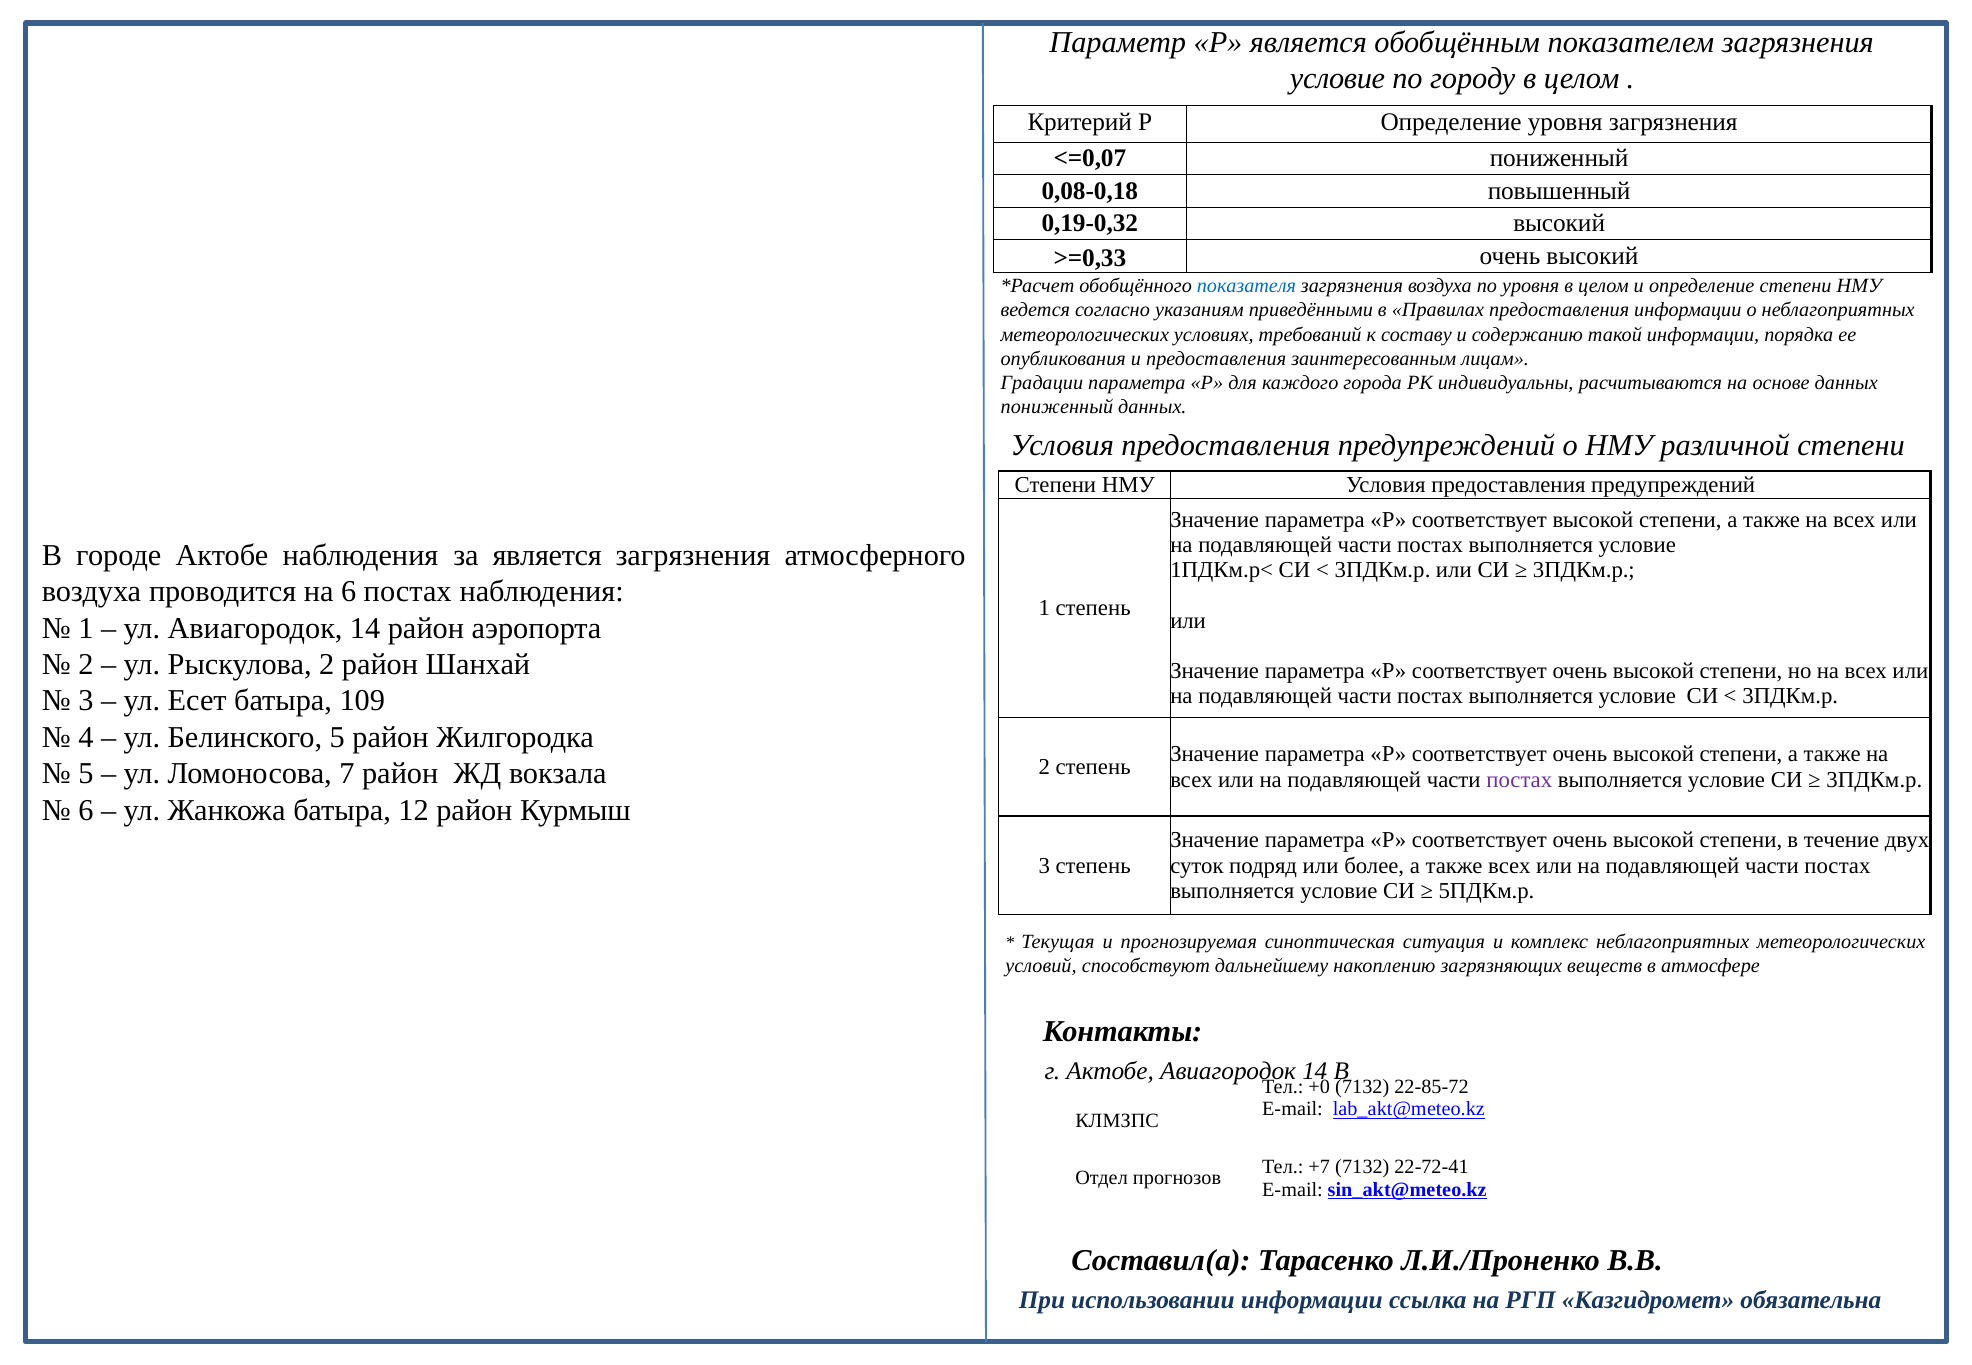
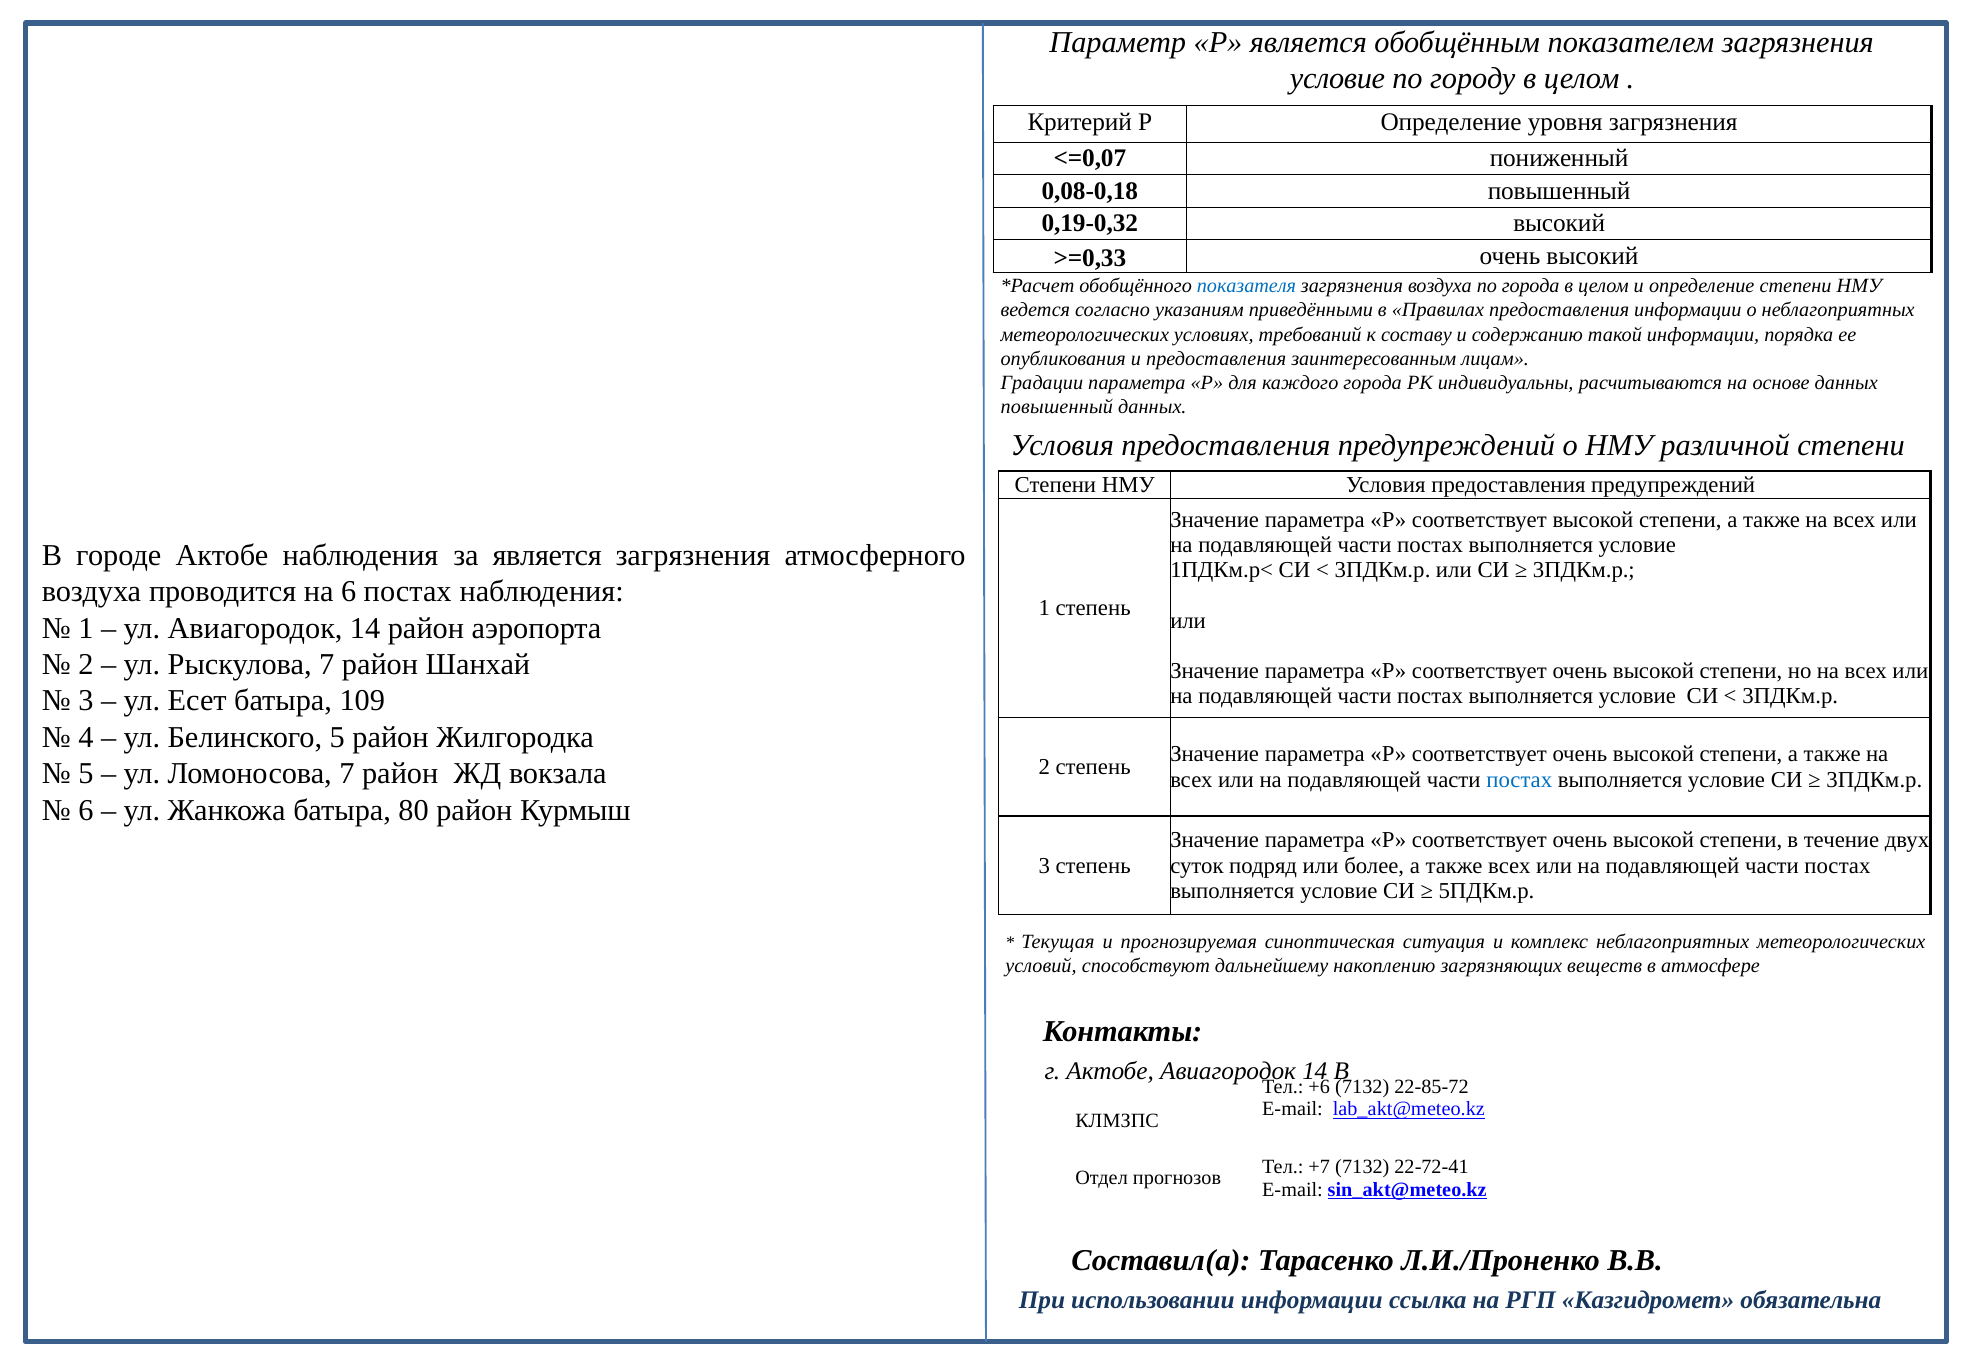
по уровня: уровня -> города (1531, 286)
пониженный: пониженный -> повышенный (1057, 407)
Рыскулова 2: 2 -> 7 (327, 665)
постах colour: purple -> blue (1519, 780)
12: 12 -> 80 (414, 810)
+0: +0 -> +6 (1319, 1087)
